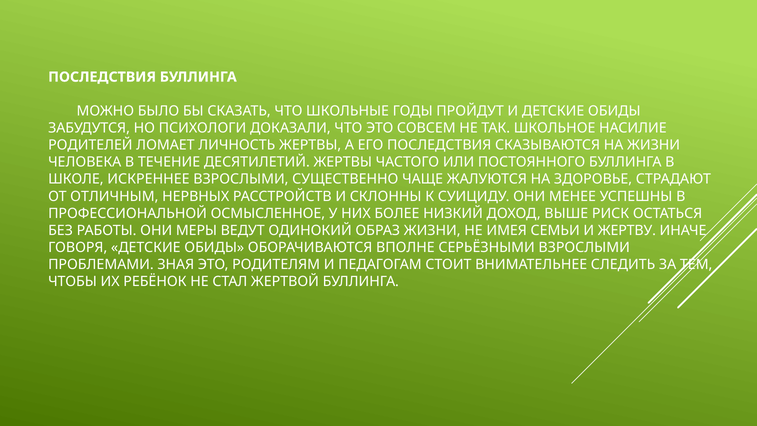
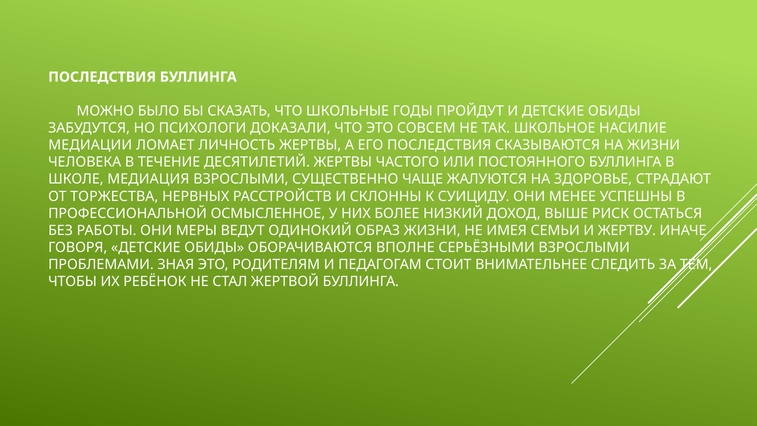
РОДИТЕЛЕЙ: РОДИТЕЛЕЙ -> МЕДИАЦИИ (90, 145)
ИСКРЕННЕЕ: ИСКРЕННЕЕ -> МЕДИАЦИЯ (148, 179)
ОТЛИЧНЫМ: ОТЛИЧНЫМ -> ТОРЖЕСТВА (114, 196)
